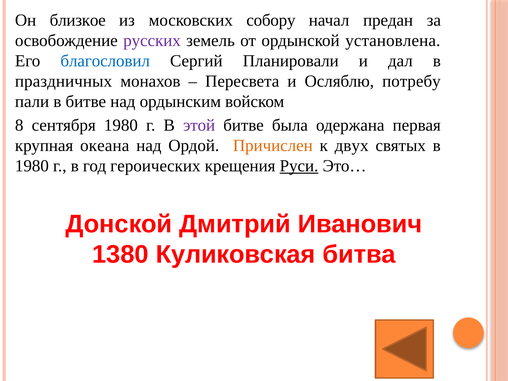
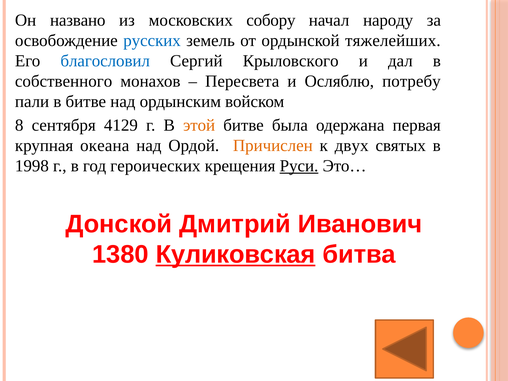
близкое: близкое -> названо (78, 20)
предан: предан -> народу (388, 20)
русских colour: purple -> blue (152, 41)
установлена: установлена -> тяжелейших (393, 41)
Планировали: Планировали -> Крыловского (291, 61)
праздничных: праздничных -> собственного (64, 81)
сентября 1980: 1980 -> 4129 (121, 125)
этой colour: purple -> orange (199, 125)
1980: 1980 -> 1998 (32, 166)
Куликовская underline: none -> present (236, 255)
